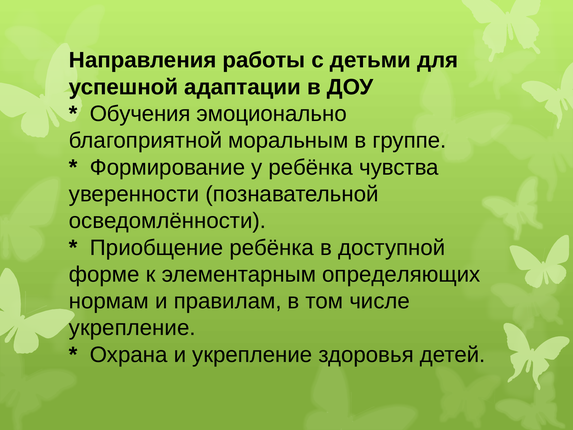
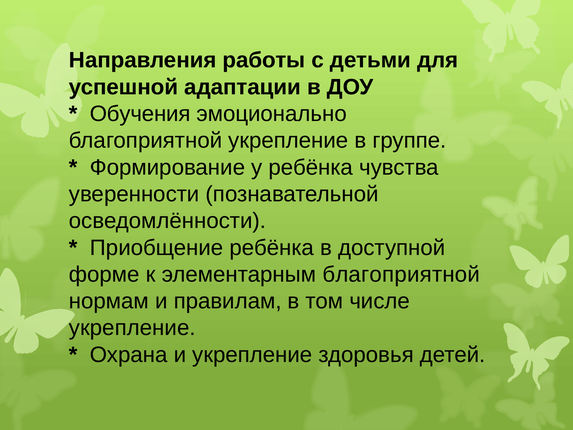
благоприятной моральным: моральным -> укрепление (288, 140)
элементарным определяющих: определяющих -> благоприятной (401, 274)
